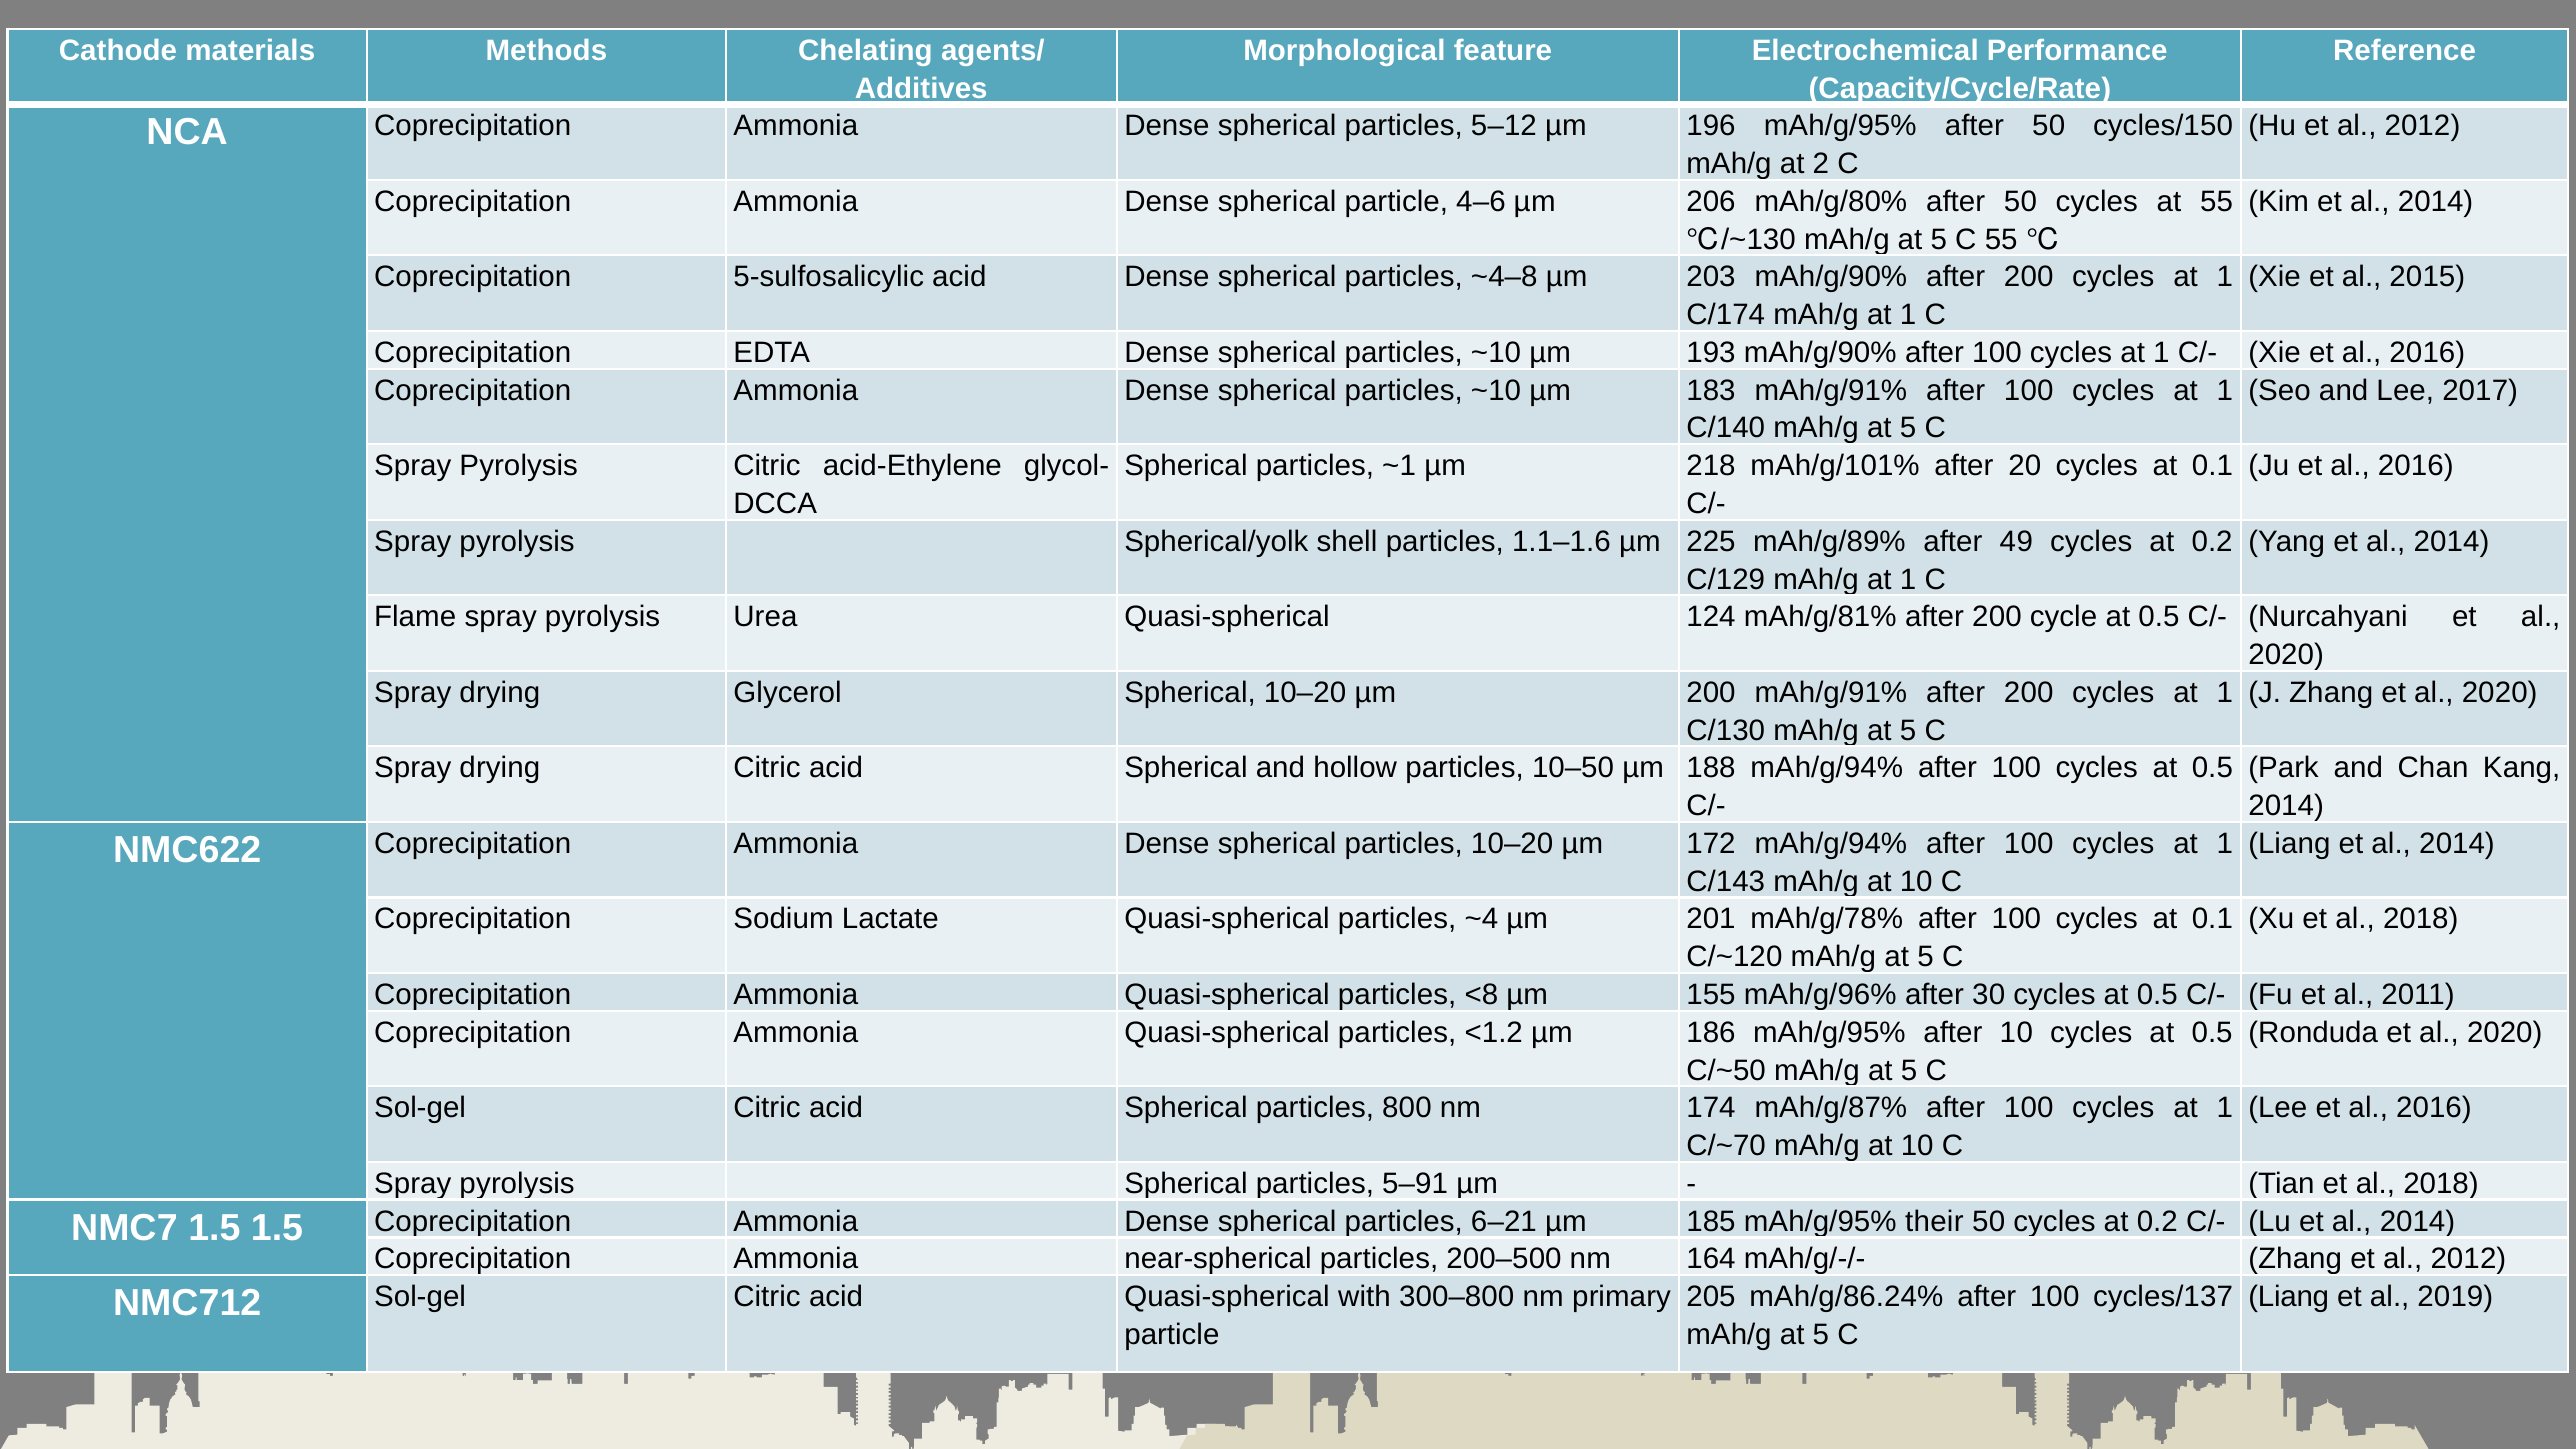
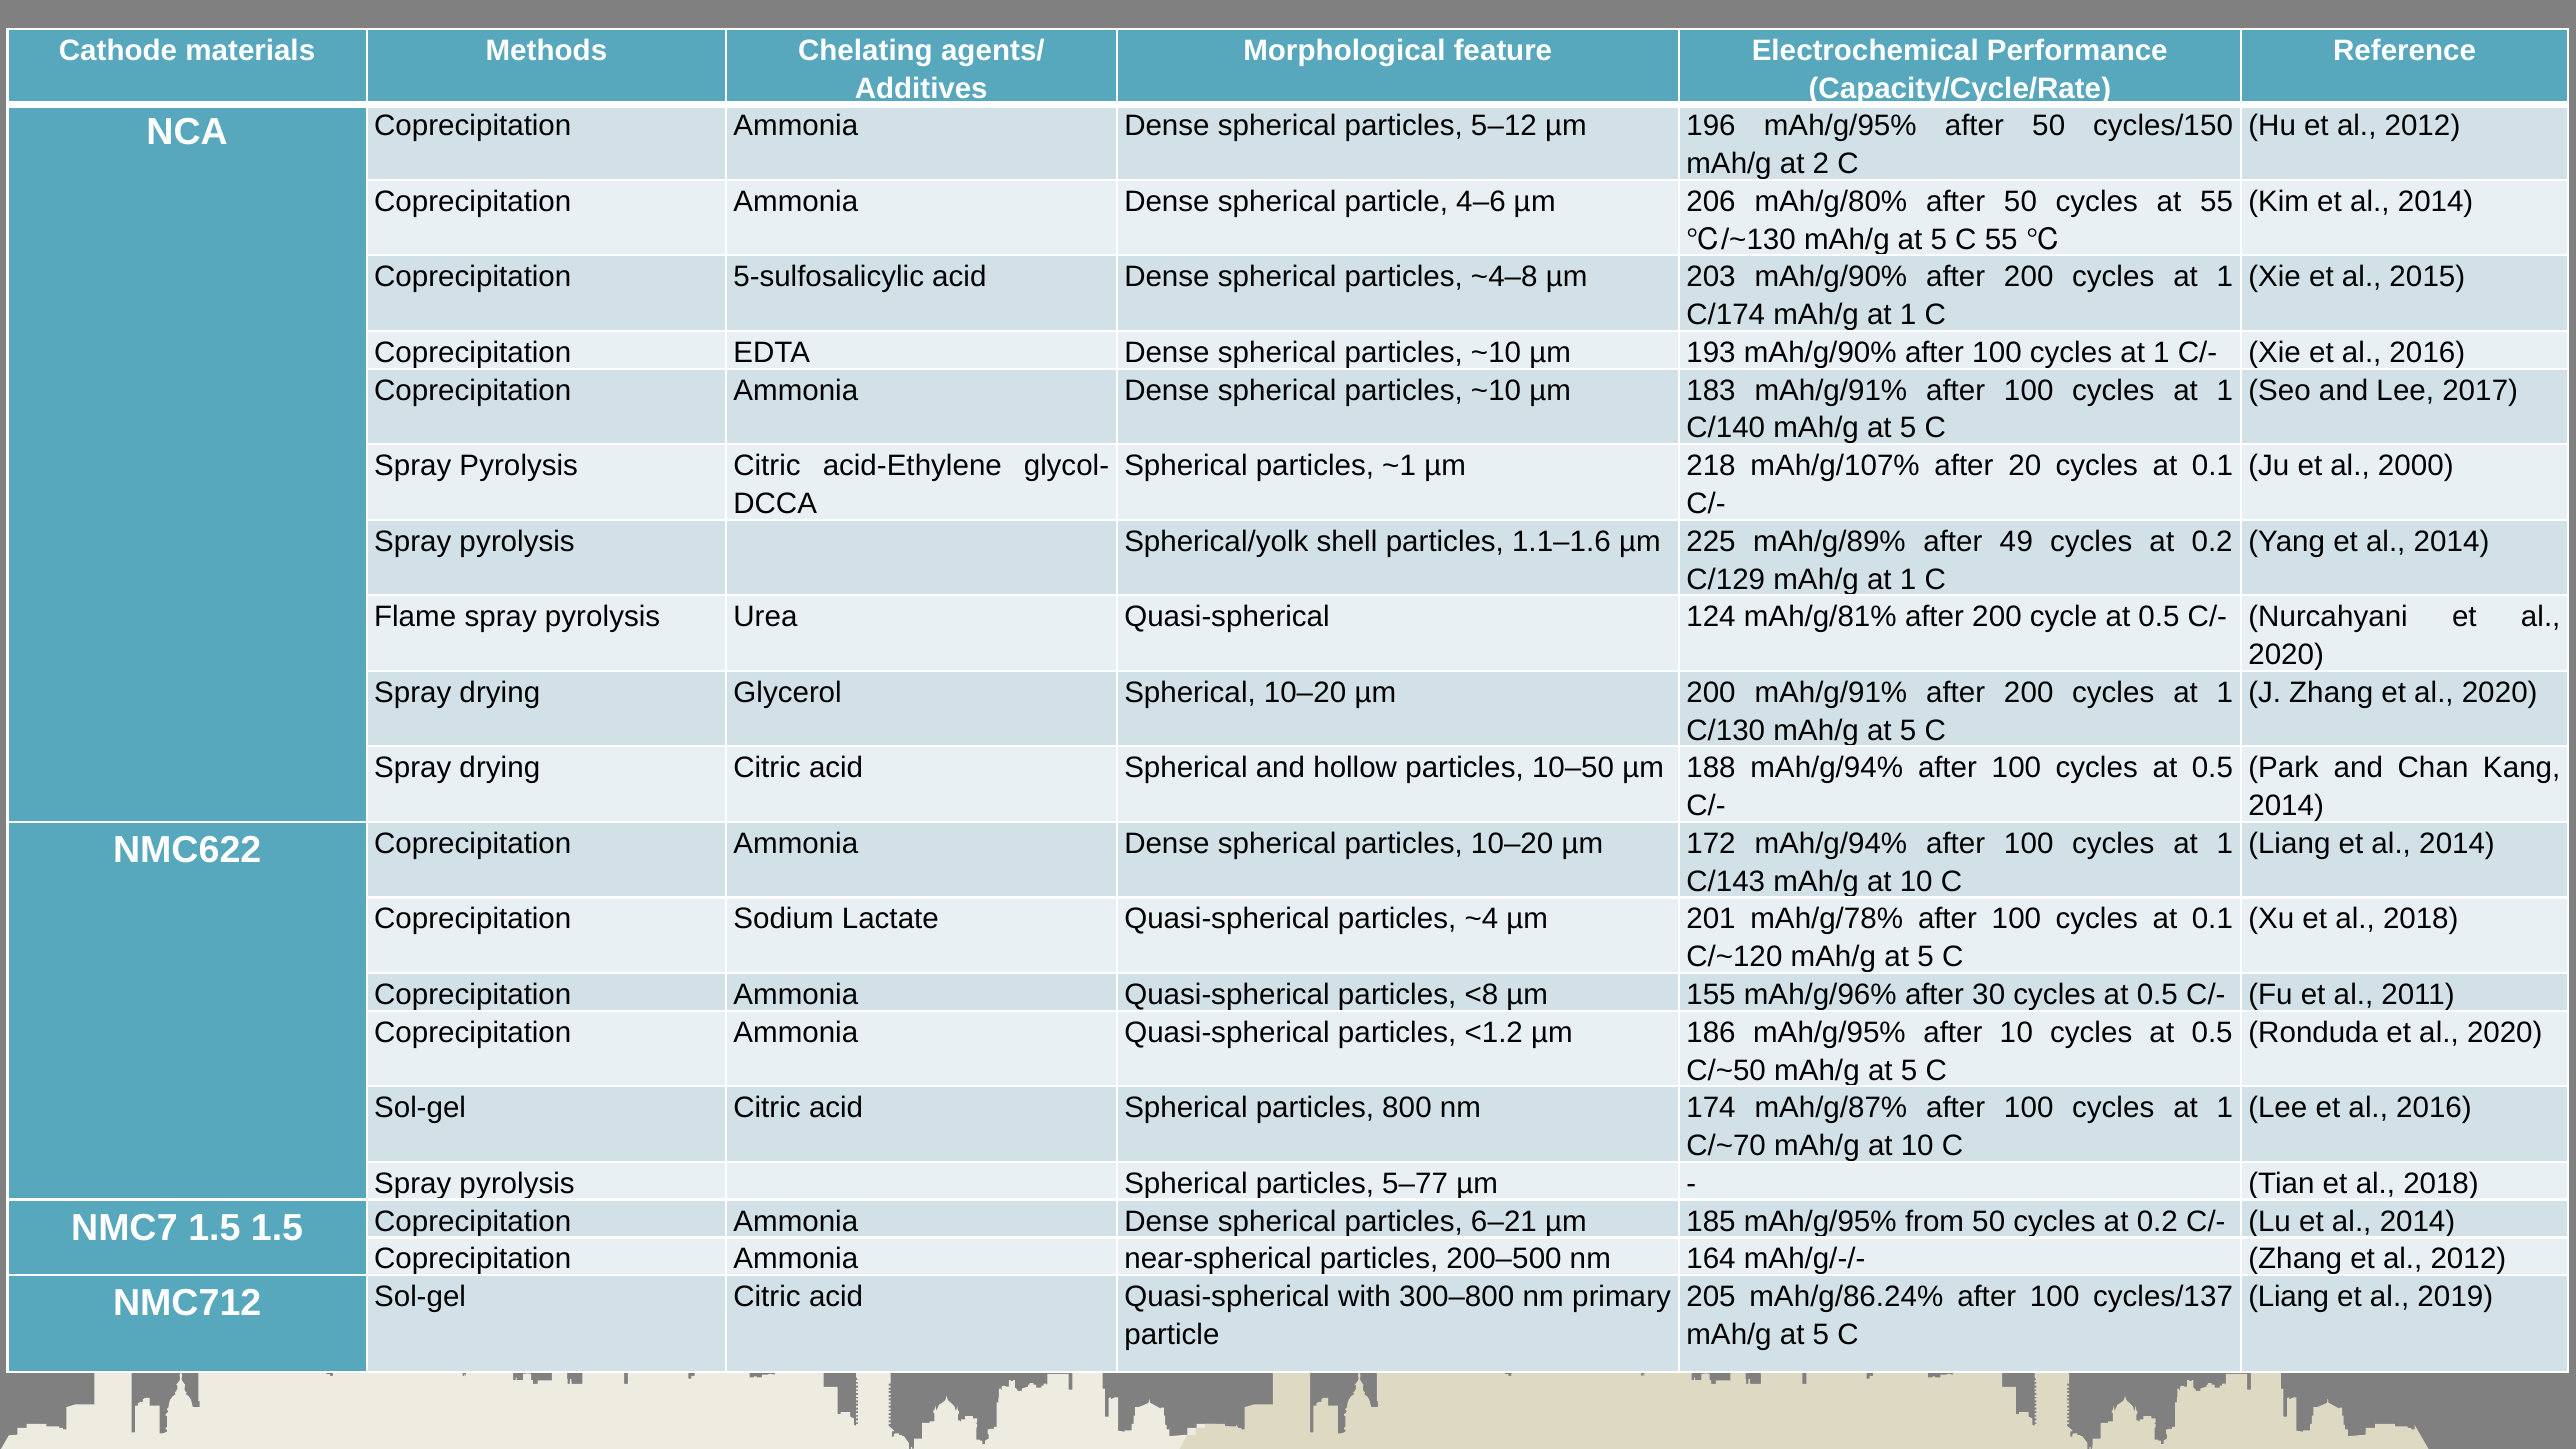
mAh/g/101%: mAh/g/101% -> mAh/g/107% (1835, 466)
Ju et al 2016: 2016 -> 2000 (2416, 466)
5–91: 5–91 -> 5–77 (1415, 1184)
their: their -> from (1935, 1221)
